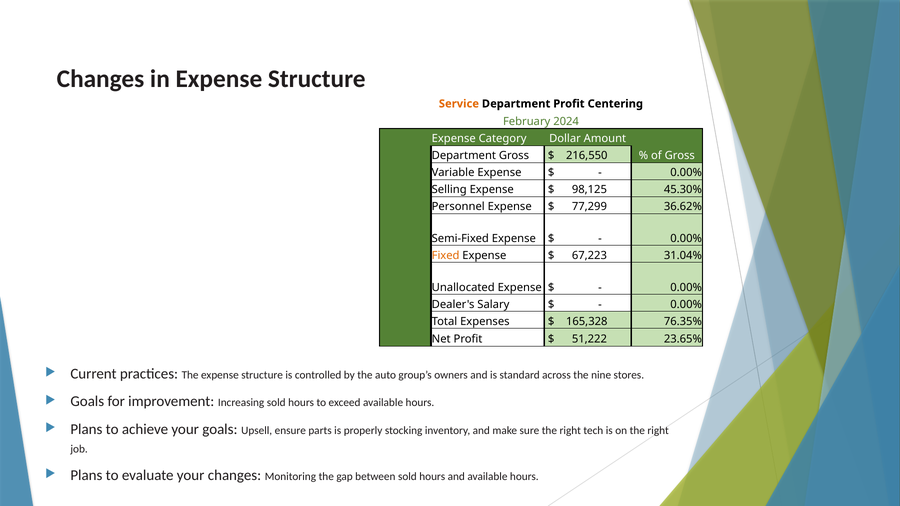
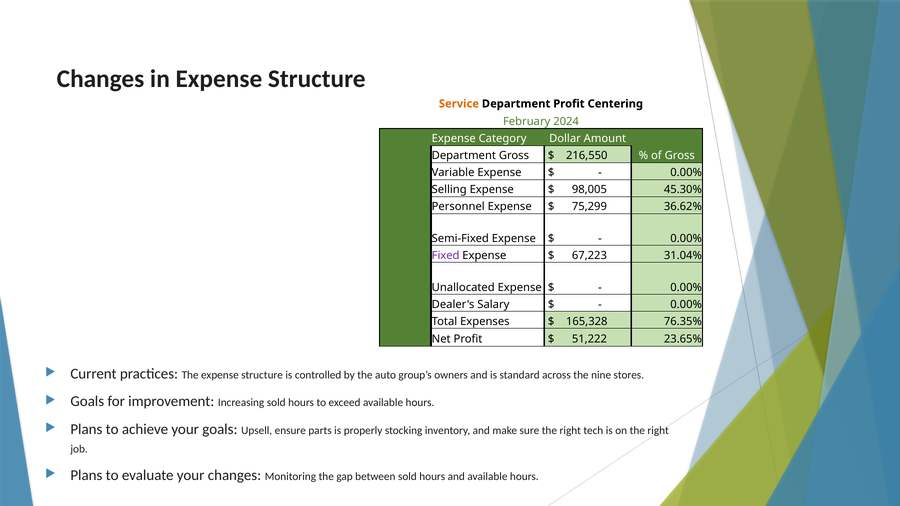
98,125: 98,125 -> 98,005 (589, 190)
77,299: 77,299 -> 75,299 (589, 207)
Fixed colour: orange -> purple (446, 256)
